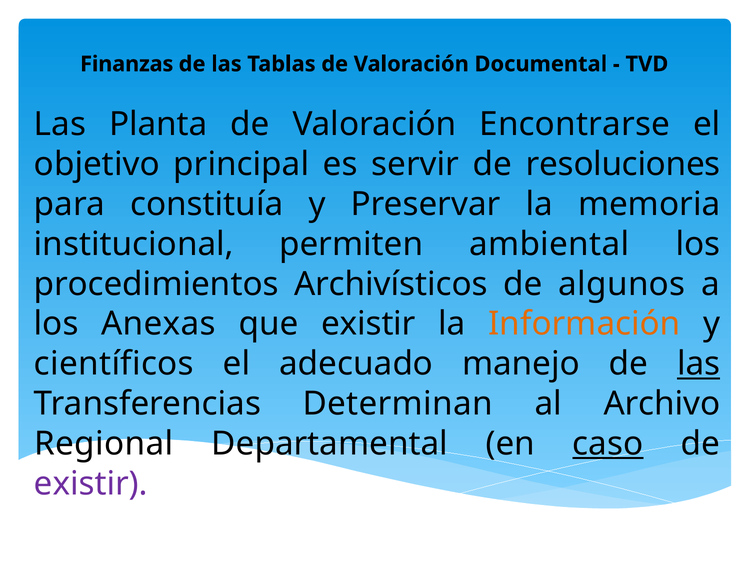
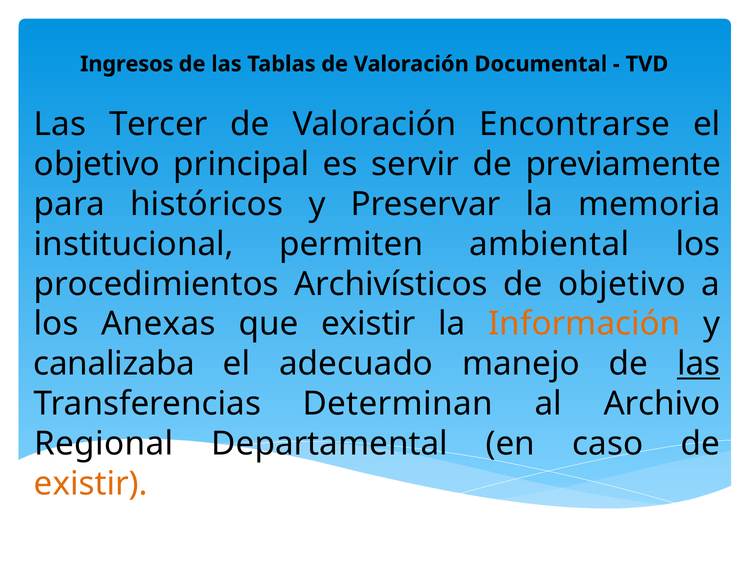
Finanzas: Finanzas -> Ingresos (127, 64)
Planta: Planta -> Tercer (158, 124)
resoluciones: resoluciones -> previamente (623, 164)
constituía: constituía -> históricos (207, 204)
de algunos: algunos -> objetivo (622, 284)
científicos: científicos -> canalizaba (114, 364)
caso underline: present -> none (608, 444)
existir colour: purple -> orange (91, 484)
